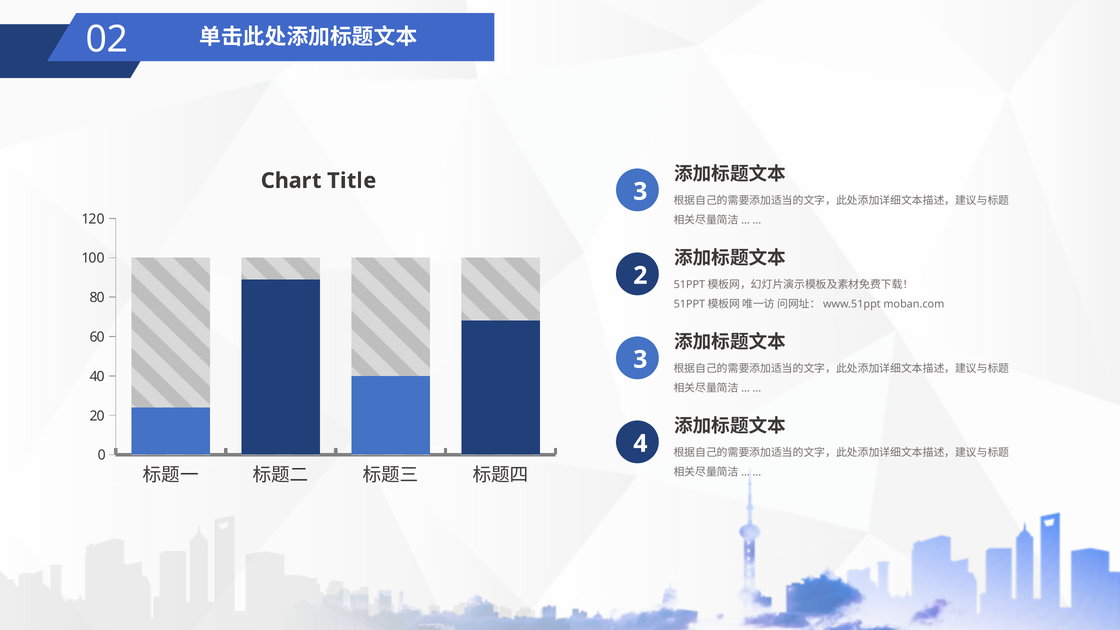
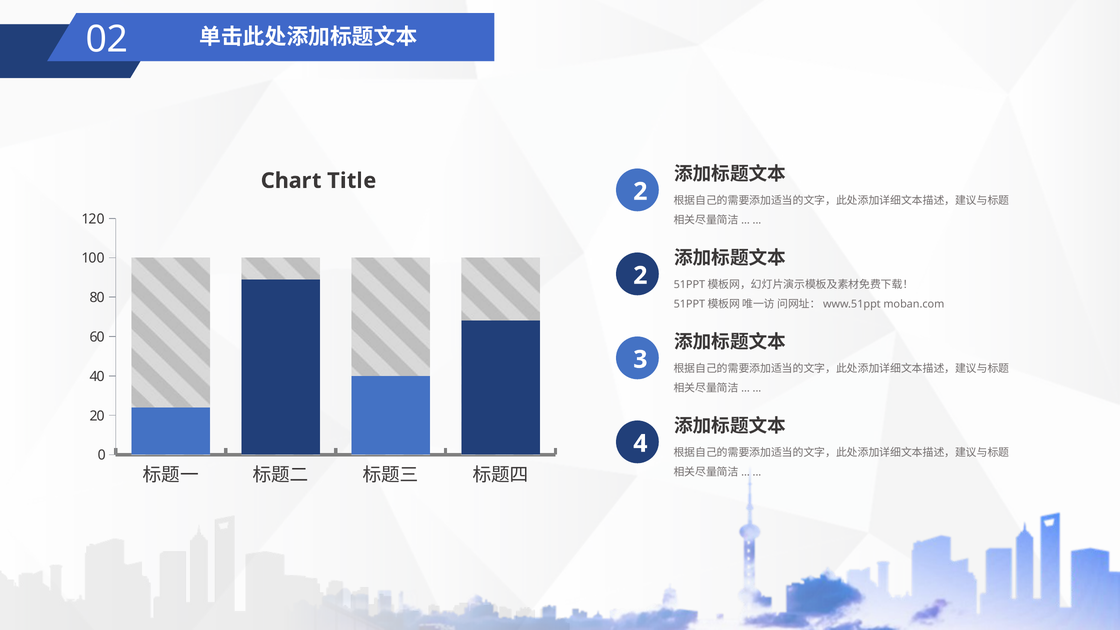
3: 3 -> 2 (640, 192)
